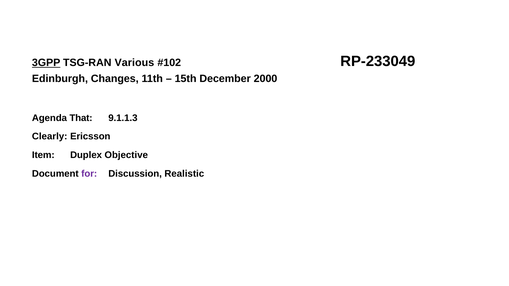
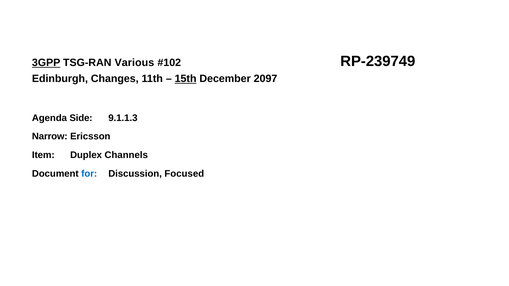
RP-233049: RP-233049 -> RP-239749 (378, 61)
15th underline: none -> present (186, 79)
2000: 2000 -> 2097 (266, 79)
That: That -> Side (81, 118)
Clearly: Clearly -> Narrow (50, 137)
Objective: Objective -> Channels (126, 155)
for colour: purple -> blue (89, 174)
Realistic: Realistic -> Focused (184, 174)
